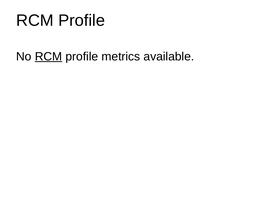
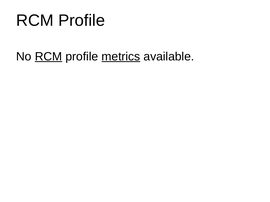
metrics underline: none -> present (121, 57)
